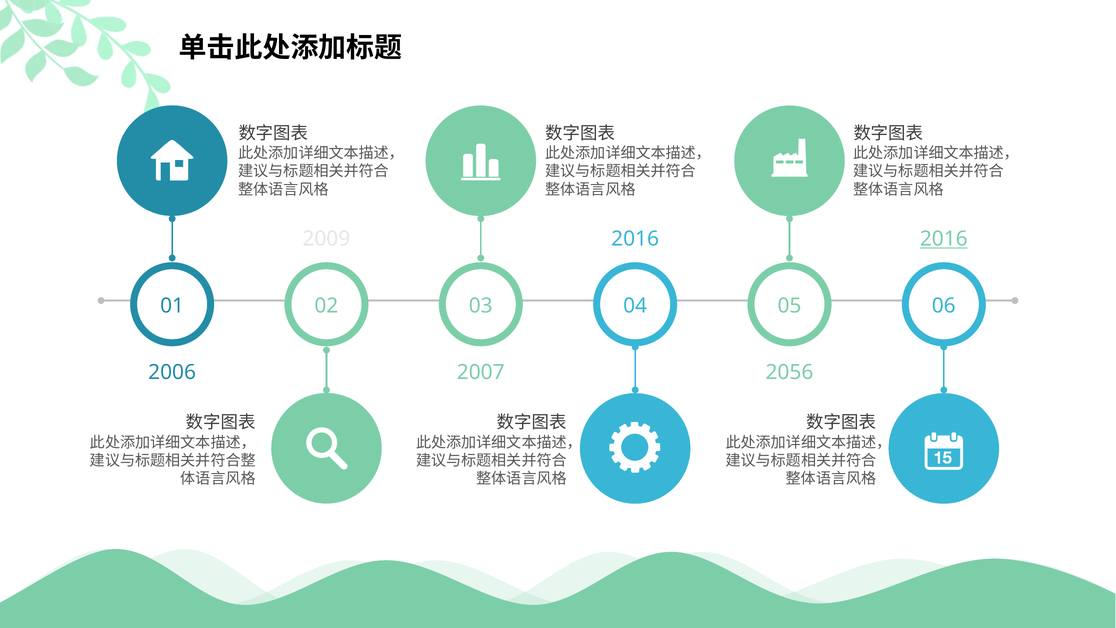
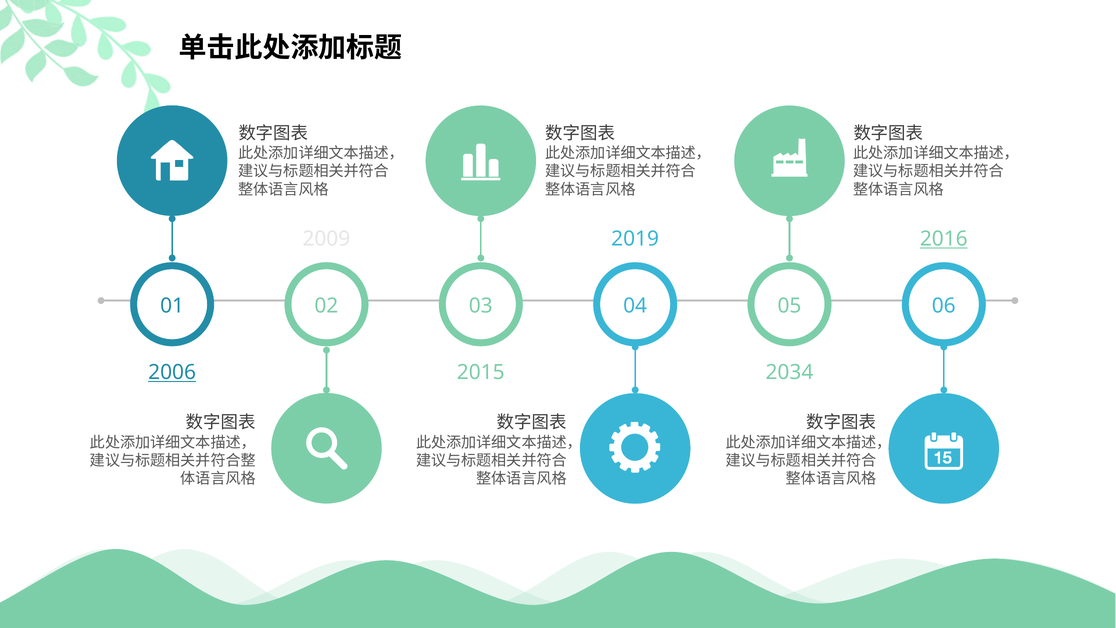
2016: 2016 -> 2019 (635, 239)
2006 underline: none -> present (172, 372)
2007: 2007 -> 2015 (481, 372)
2056: 2056 -> 2034 (789, 372)
